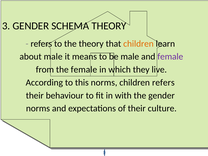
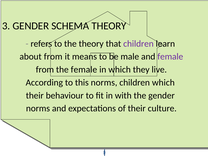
children colour: orange -> purple (138, 44)
about male: male -> from (53, 57)
children refers: refers -> which (163, 83)
